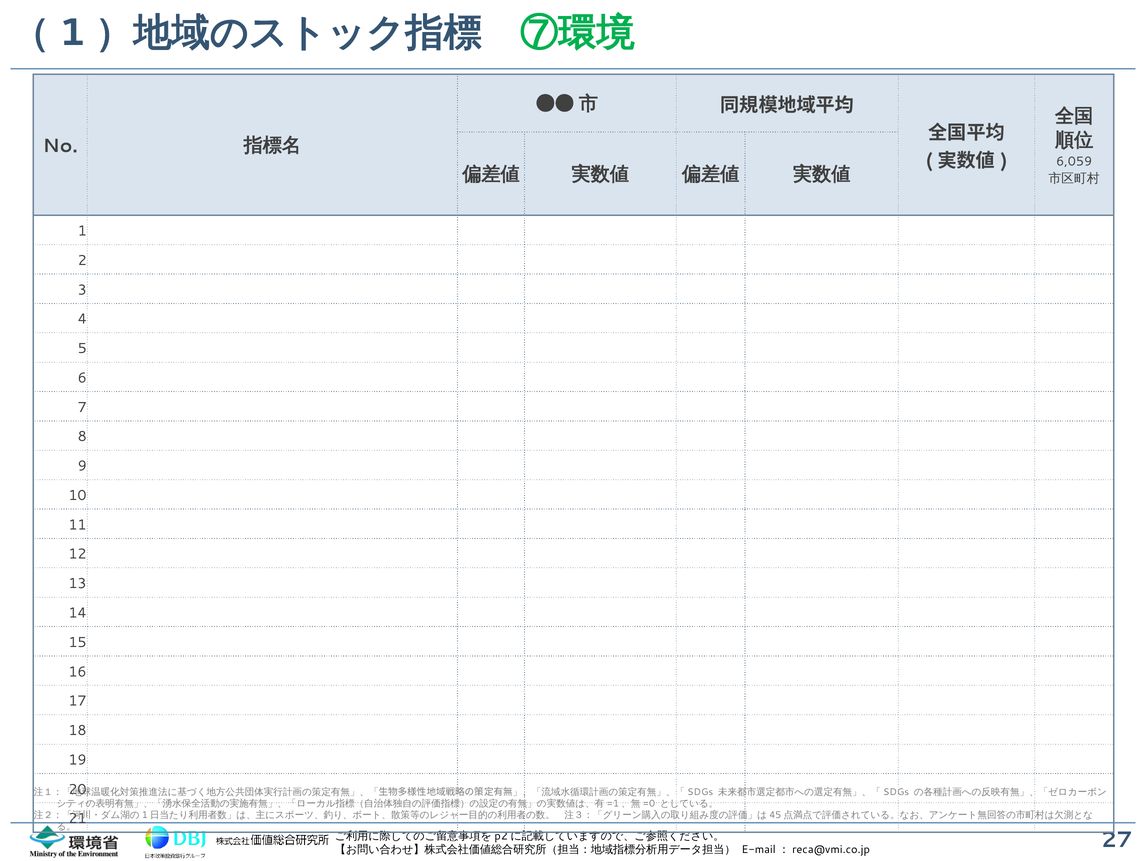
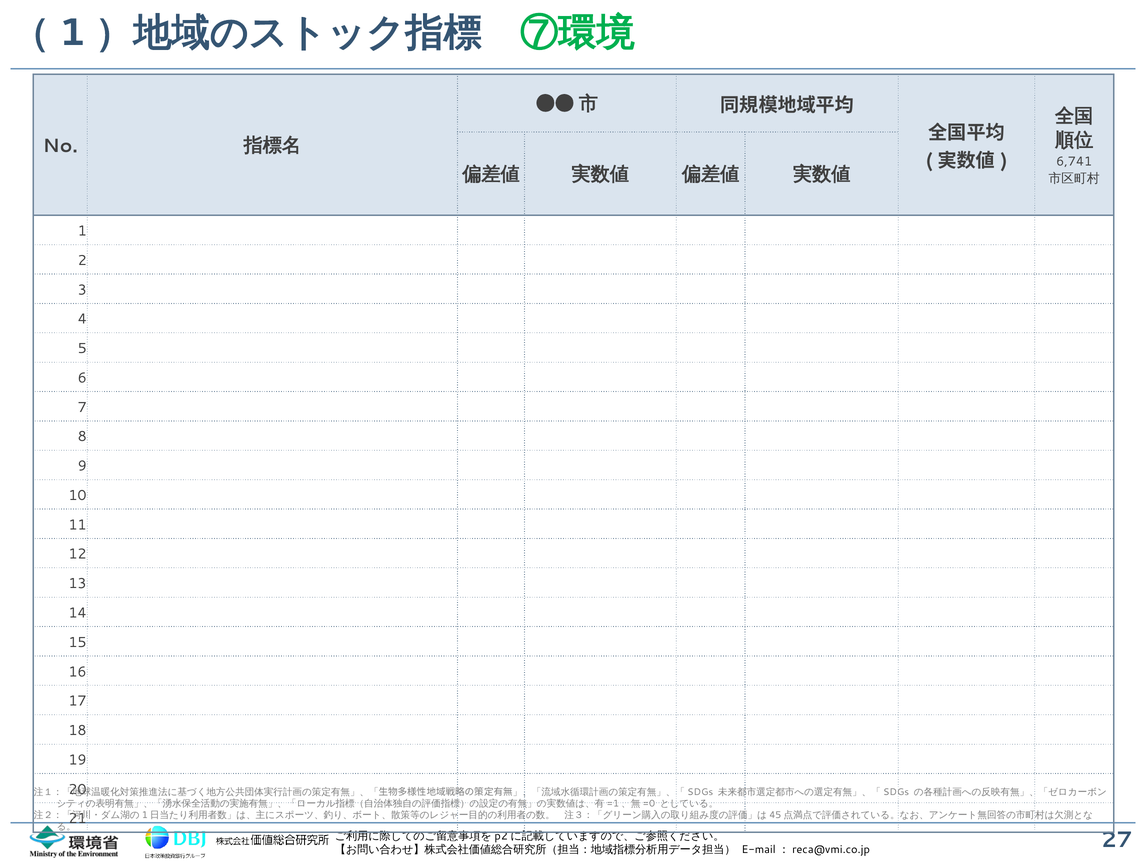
6,059: 6,059 -> 6,741 (1074, 162)
